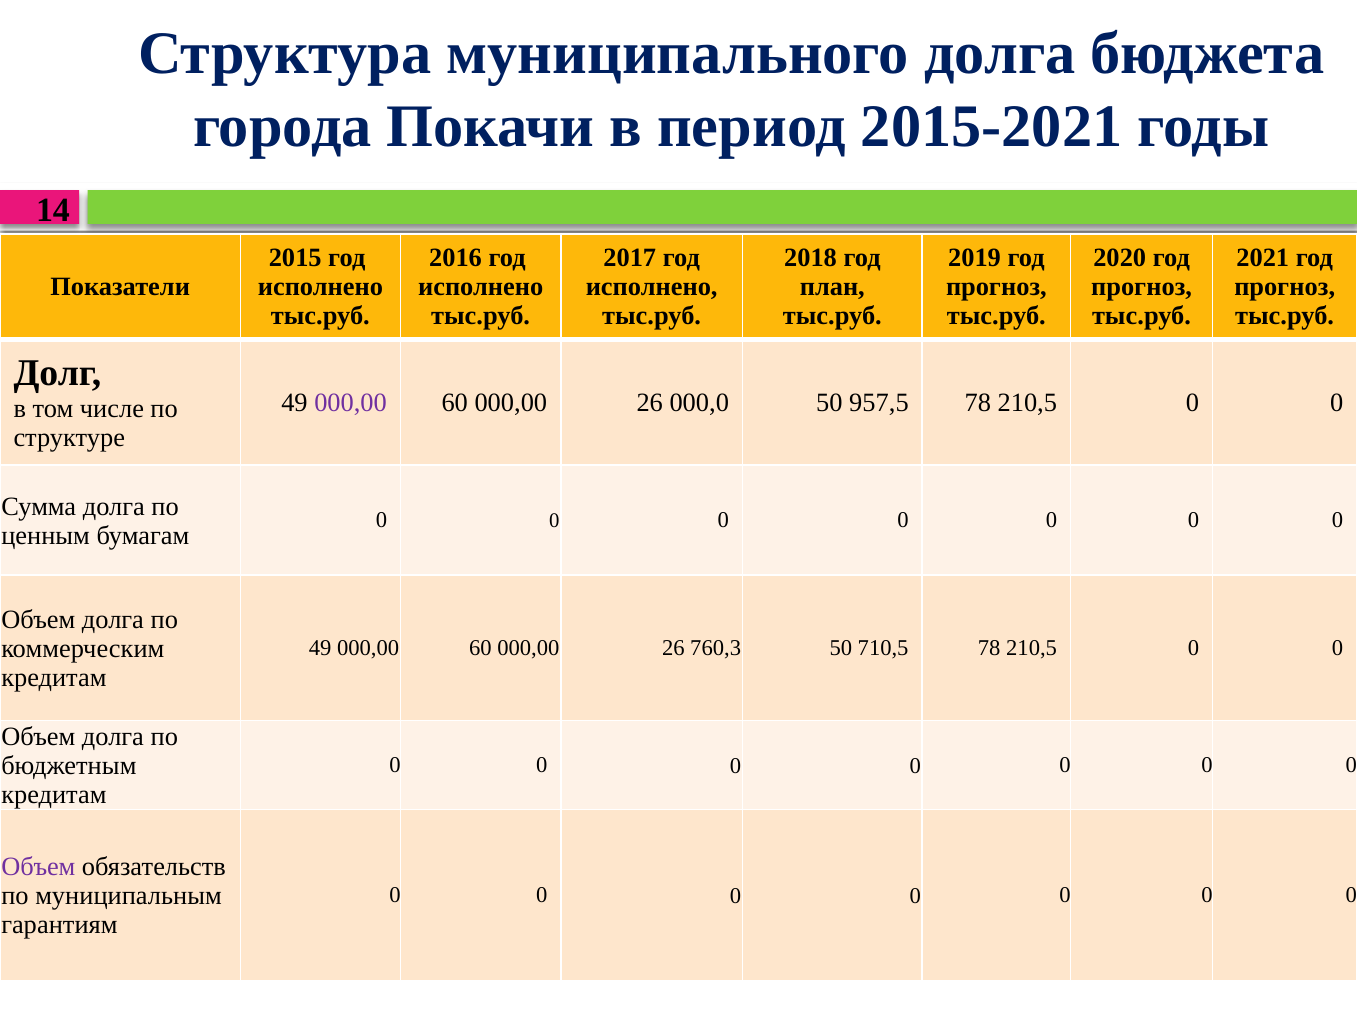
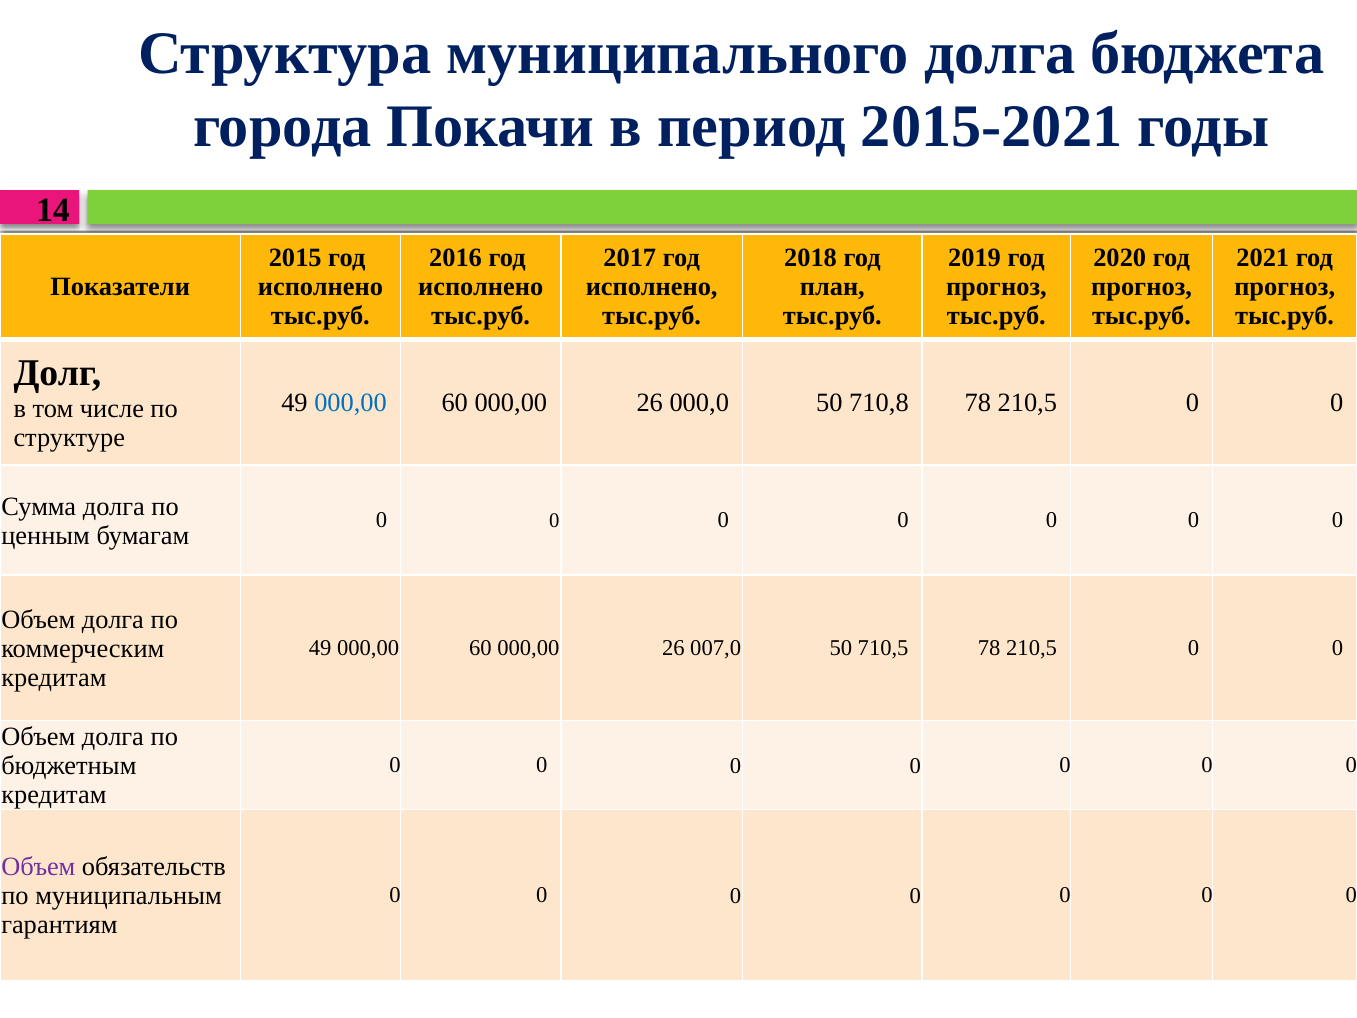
000,00 colour: purple -> blue (351, 402)
957,5: 957,5 -> 710,8 (879, 402)
760,3: 760,3 -> 007,0 (716, 648)
